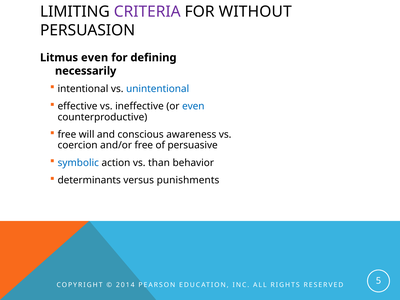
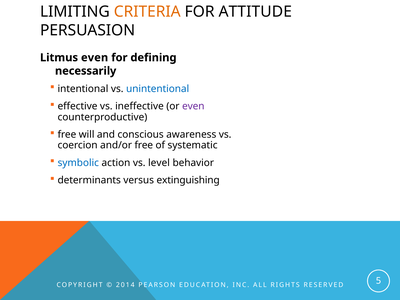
CRITERIA colour: purple -> orange (147, 12)
WITHOUT: WITHOUT -> ATTITUDE (255, 12)
even colour: blue -> purple (193, 106)
persuasive: persuasive -> systematic (193, 145)
than: than -> level (159, 163)
punishments: punishments -> extinguishing (188, 180)
